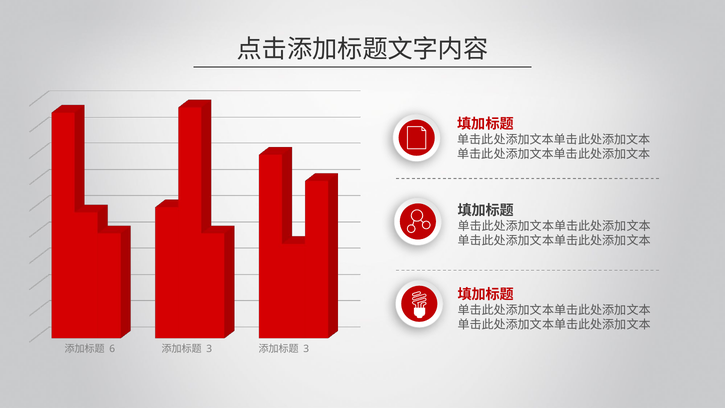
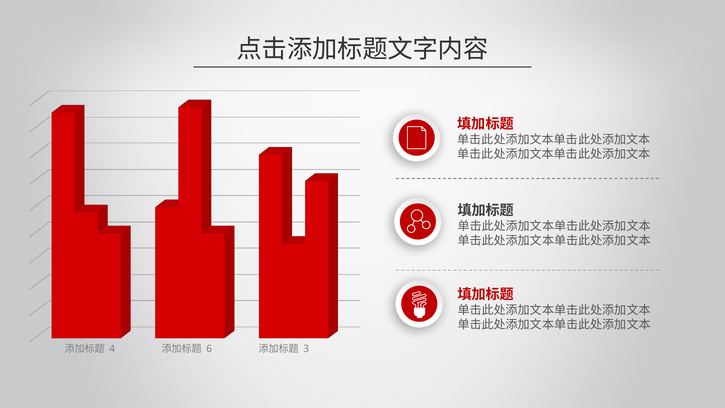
6: 6 -> 4 (112, 349)
3: 3 -> 6 (209, 349)
